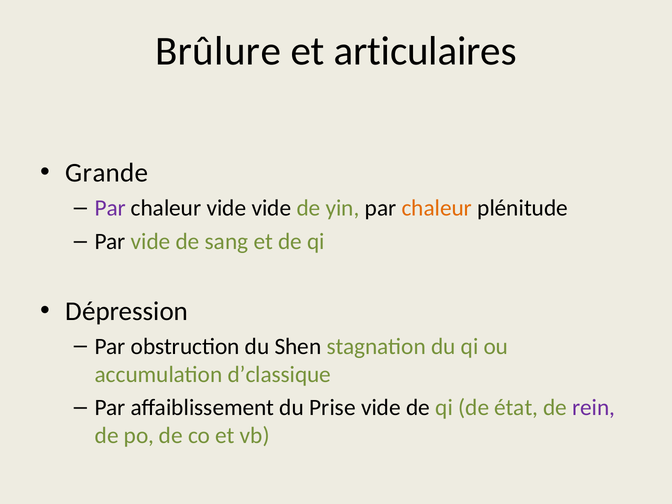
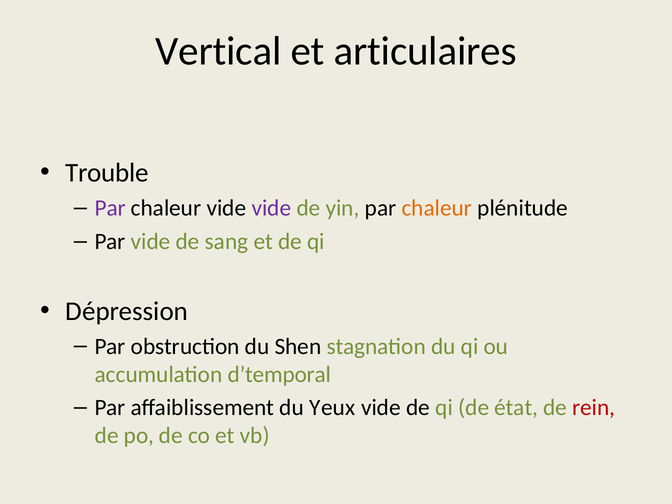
Brûlure: Brûlure -> Vertical (218, 51)
Grande: Grande -> Trouble (107, 173)
vide colour: black -> purple (271, 208)
d’classique: d’classique -> d’temporal (279, 374)
Prise: Prise -> Yeux (332, 408)
rein colour: purple -> red (594, 408)
